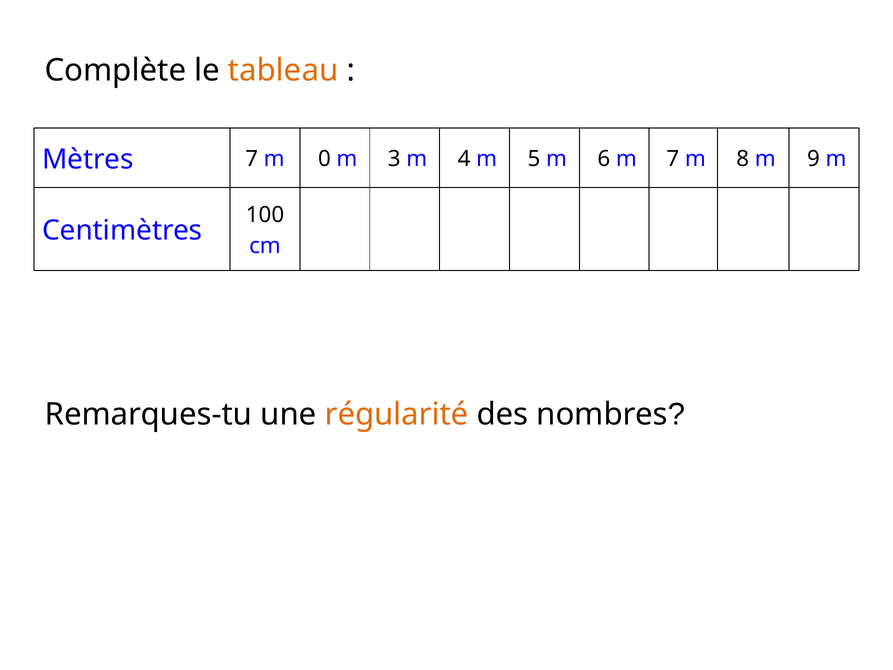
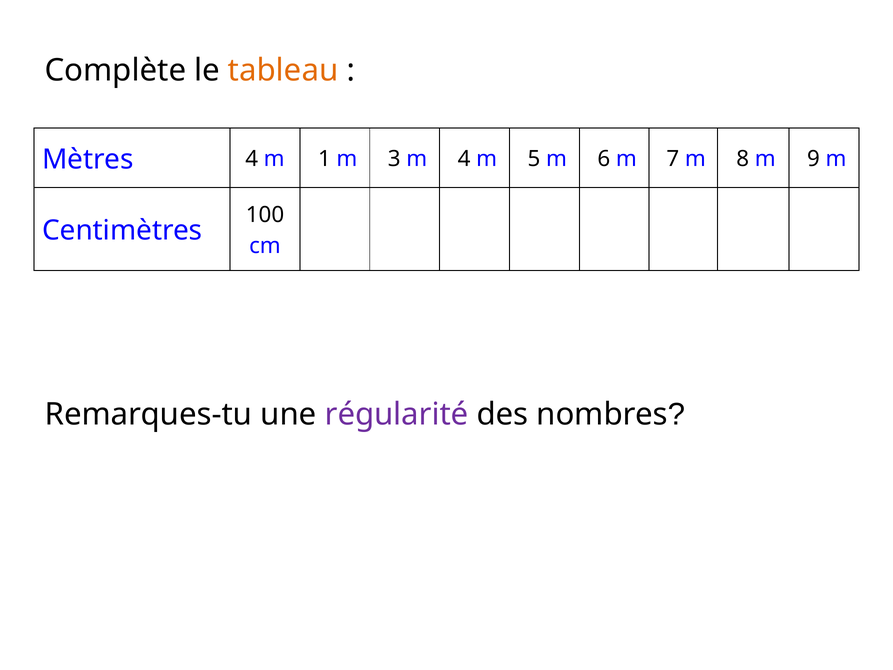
Mètres 7: 7 -> 4 (252, 159)
0: 0 -> 1 (324, 159)
régularité colour: orange -> purple (397, 414)
